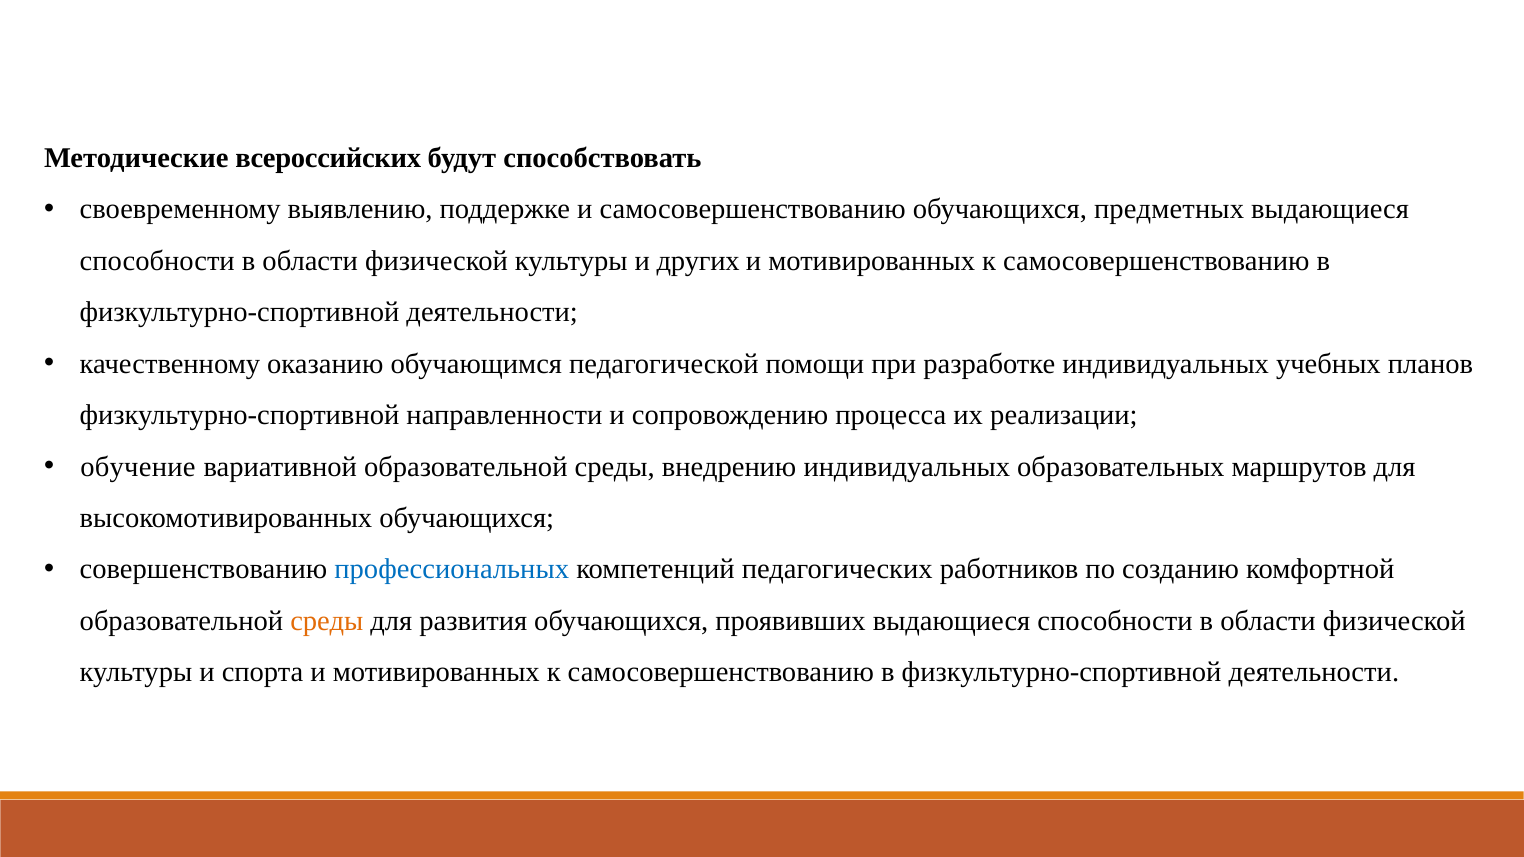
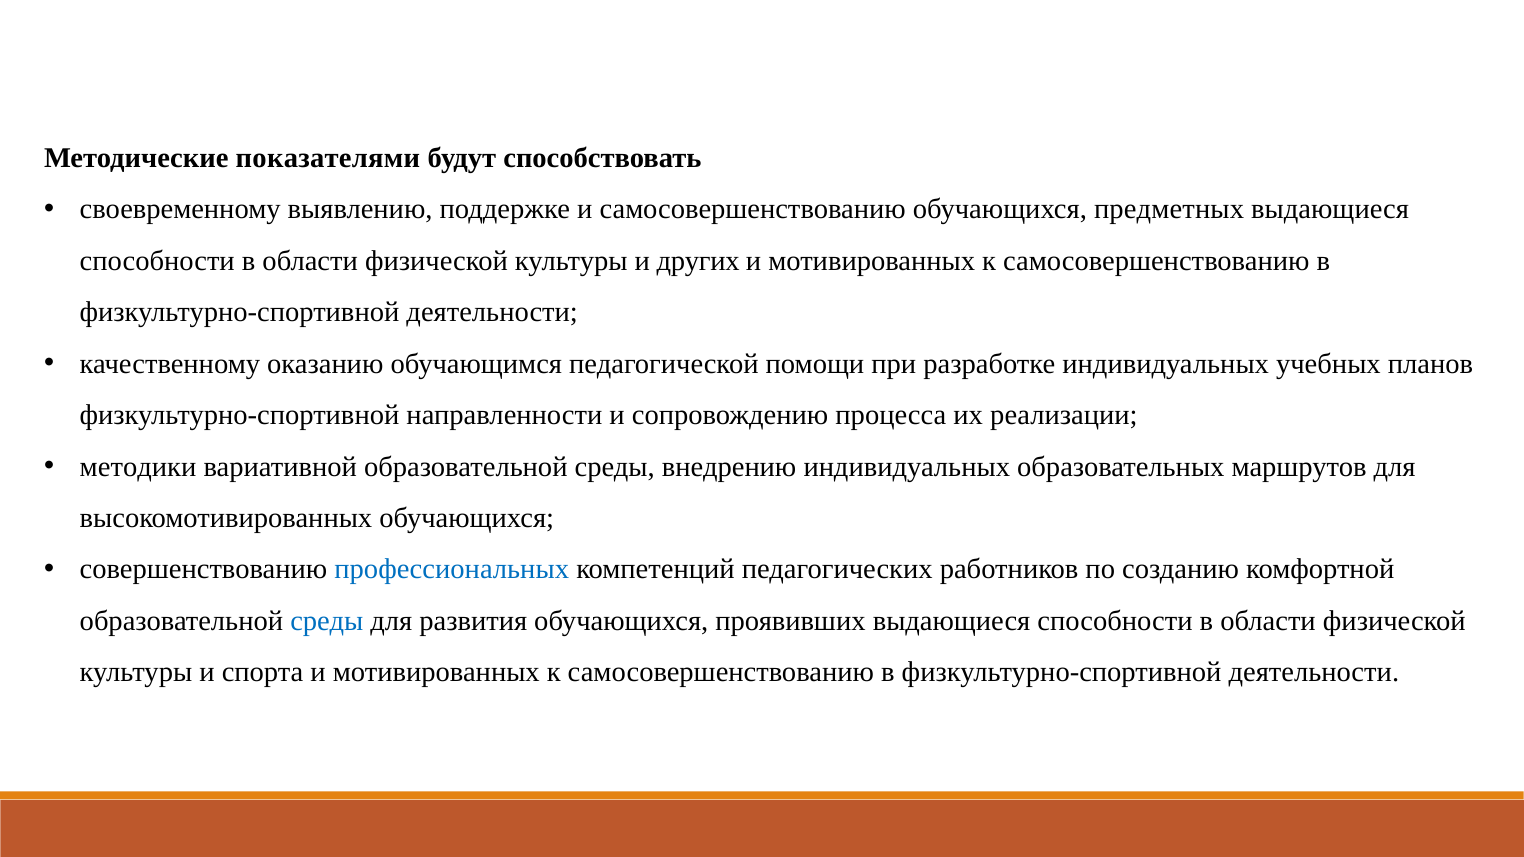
всероссийских: всероссийских -> показателями (328, 158)
обучение: обучение -> методики (138, 467)
среды colour: orange -> blue (327, 621)
